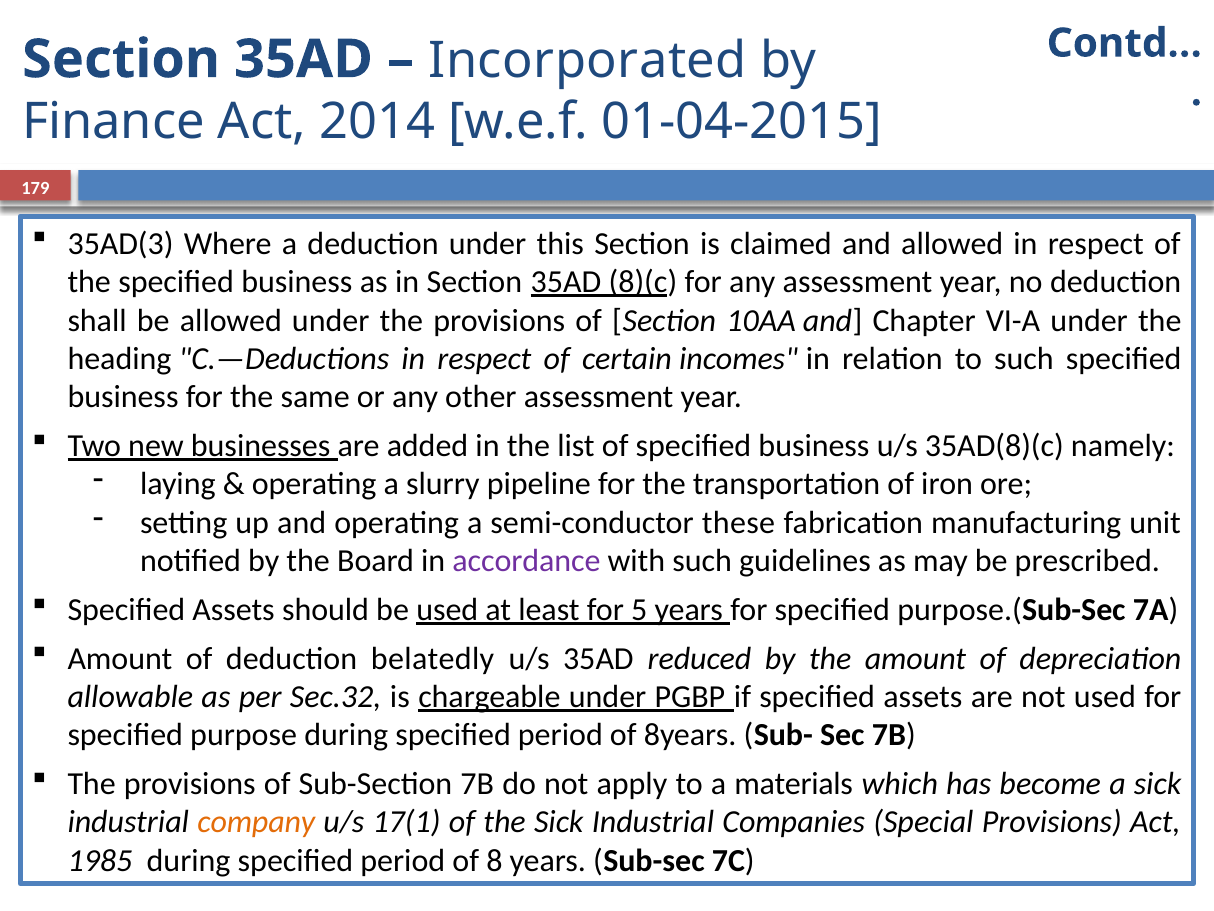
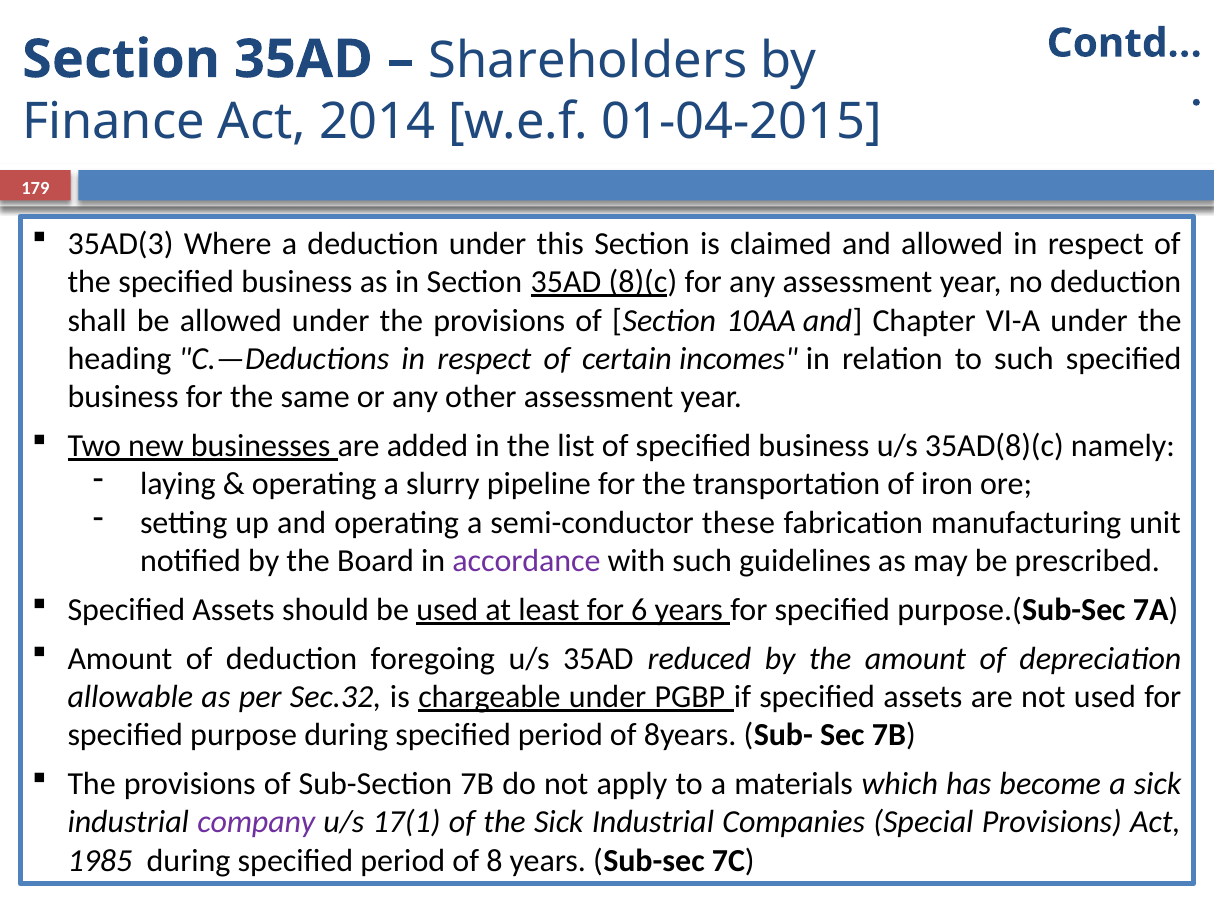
Incorporated: Incorporated -> Shareholders (588, 61)
5: 5 -> 6 (639, 610)
belatedly: belatedly -> foregoing (433, 658)
company colour: orange -> purple (256, 822)
